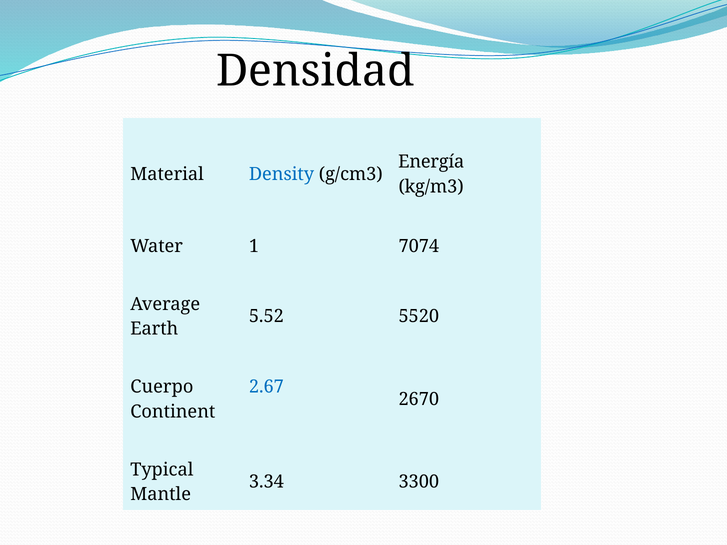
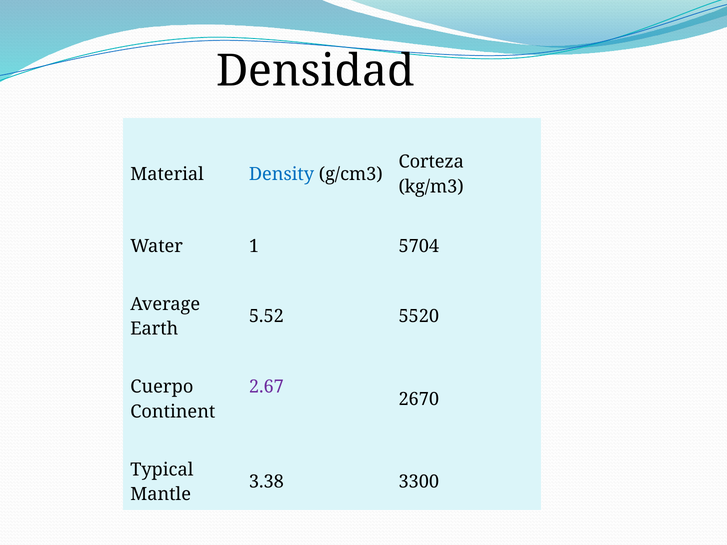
Energía: Energía -> Corteza (431, 162)
7074: 7074 -> 5704 (419, 246)
2.67 colour: blue -> purple (266, 387)
3.34: 3.34 -> 3.38 (266, 482)
